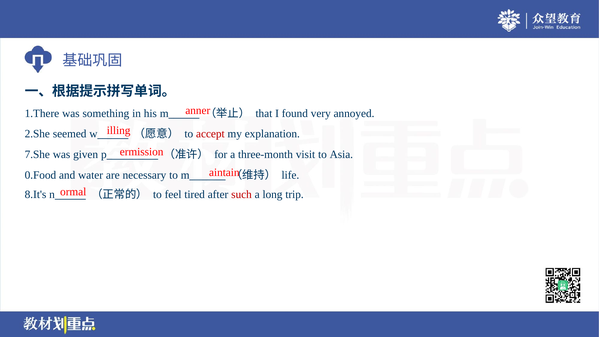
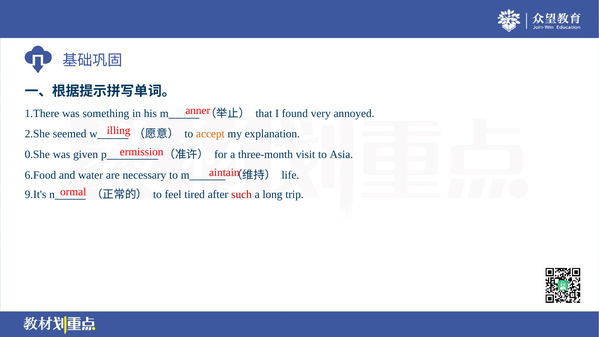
accept colour: red -> orange (210, 134)
7.She: 7.She -> 0.She (37, 154)
0.Food: 0.Food -> 6.Food (40, 175)
8.It's: 8.It's -> 9.It's (36, 194)
